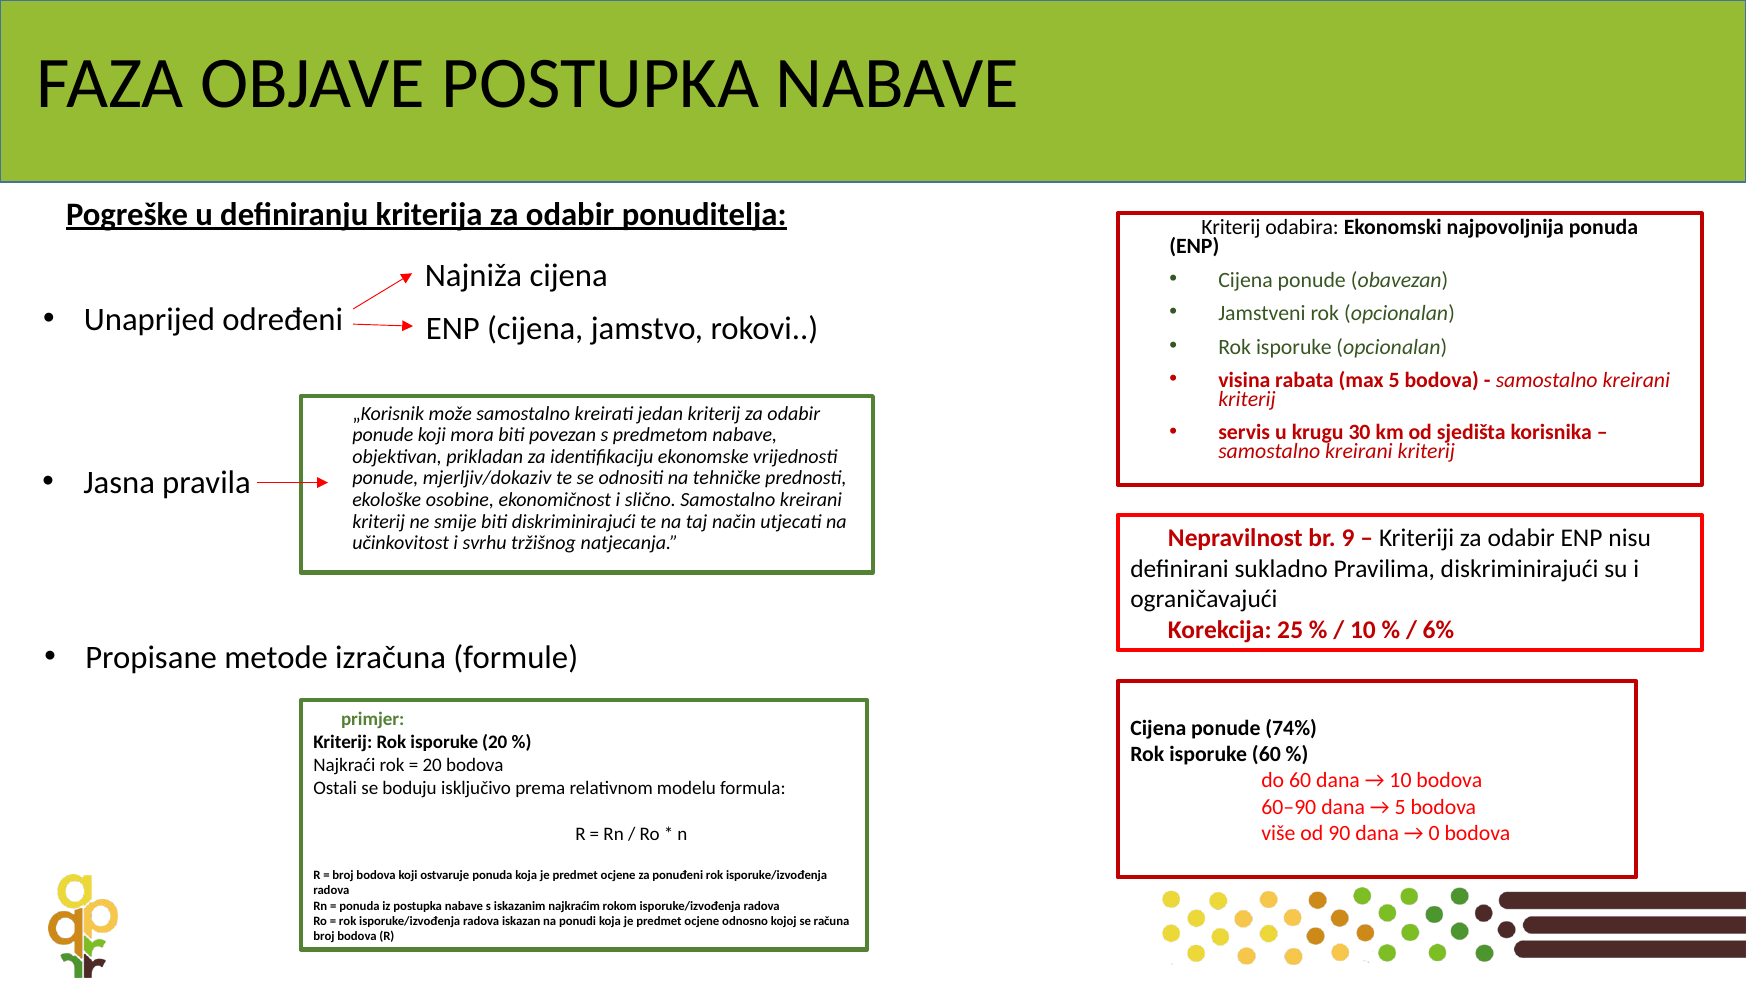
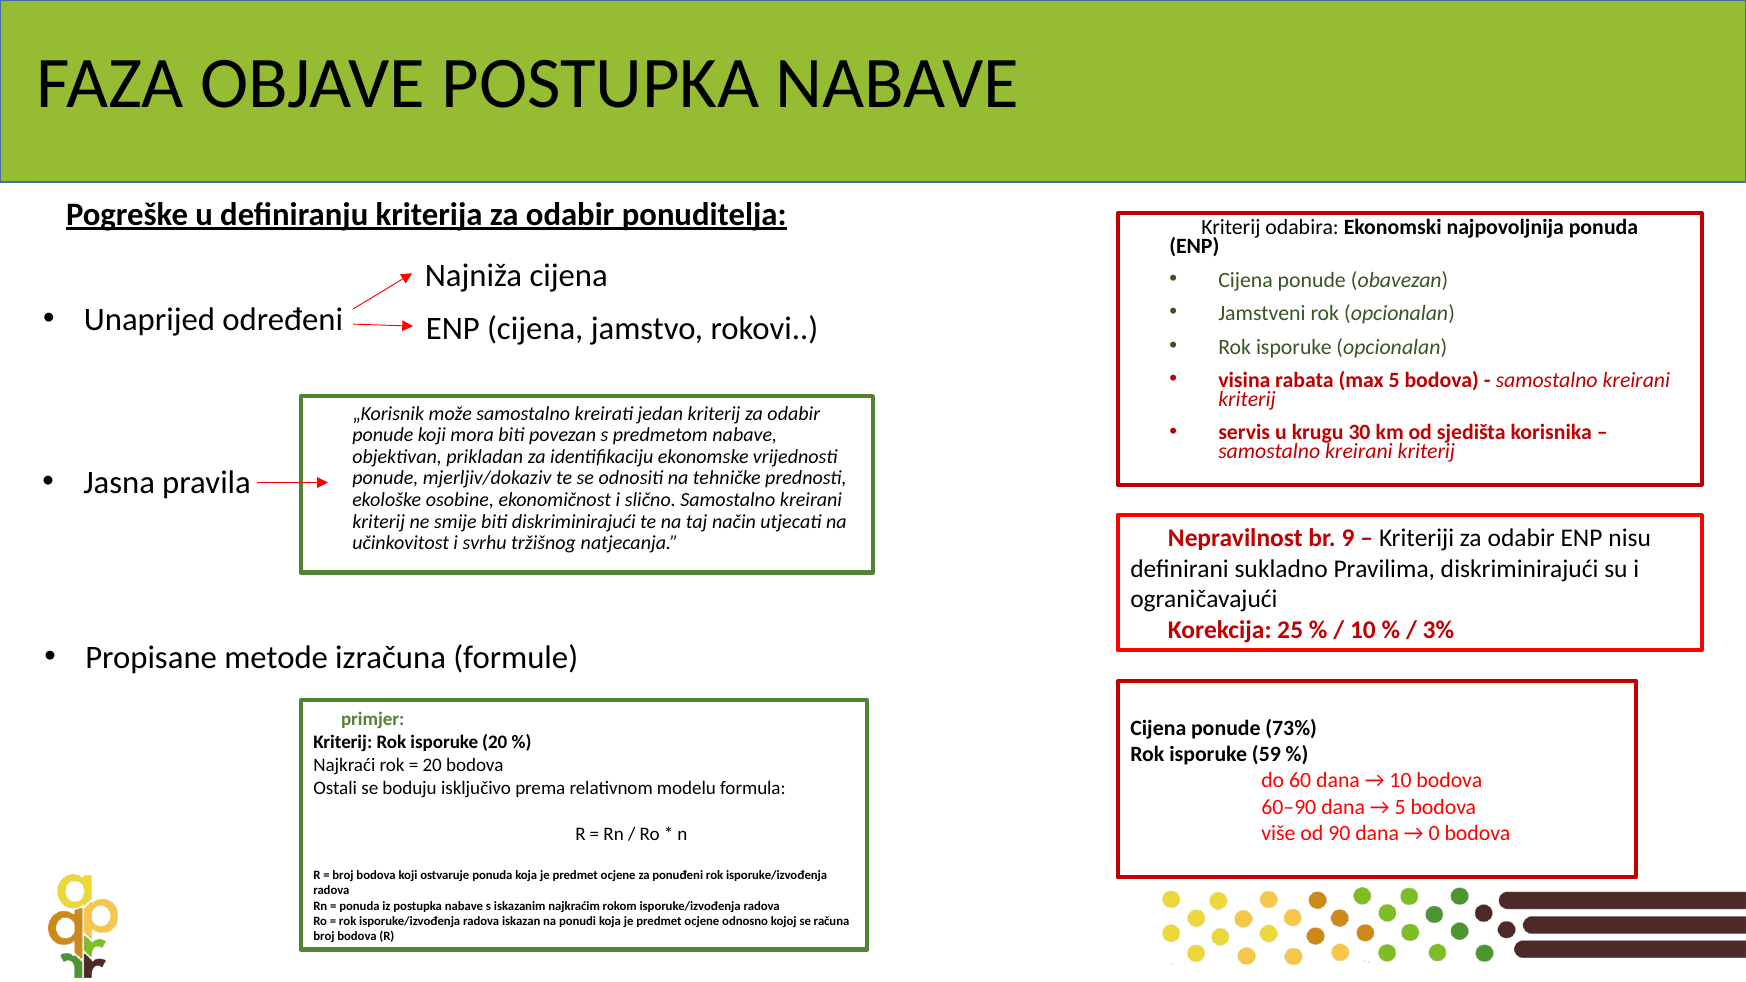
6%: 6% -> 3% (1438, 630)
74%: 74% -> 73% (1291, 728)
isporuke 60: 60 -> 59 (1266, 755)
